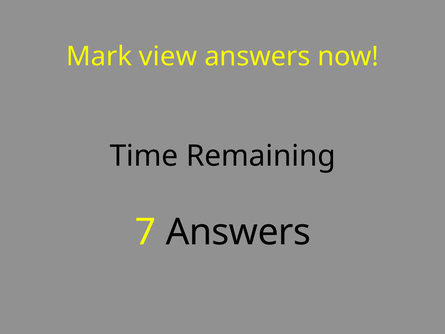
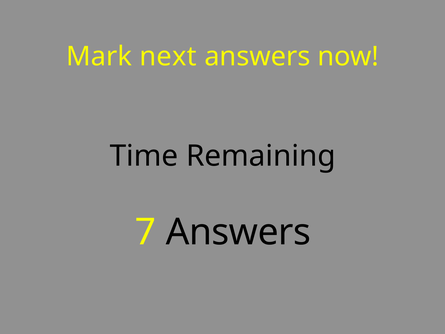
view: view -> next (168, 56)
